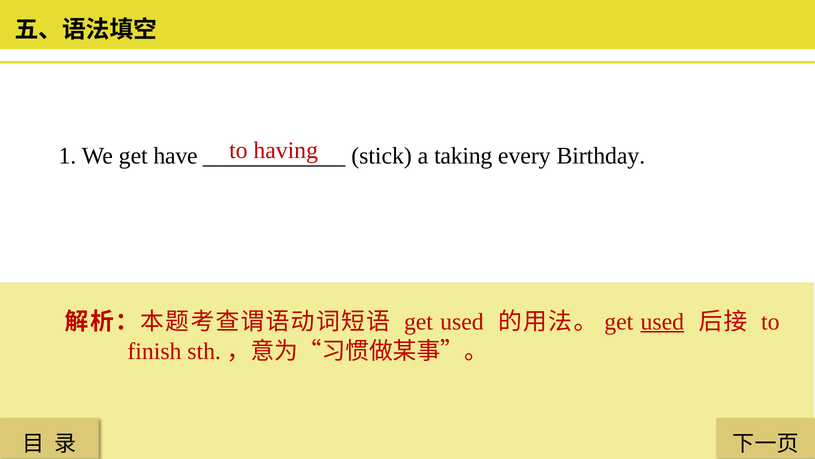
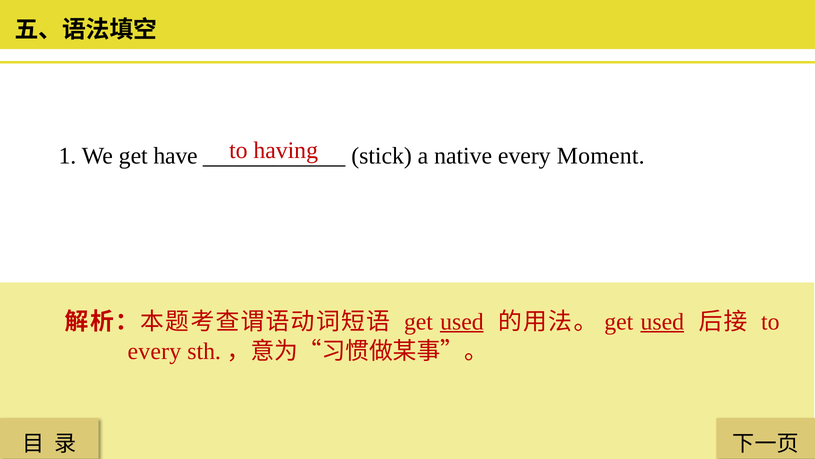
taking: taking -> native (463, 156)
Birthday: Birthday -> Moment (601, 156)
used underline: none -> present (462, 321)
finish: finish -> every (154, 351)
